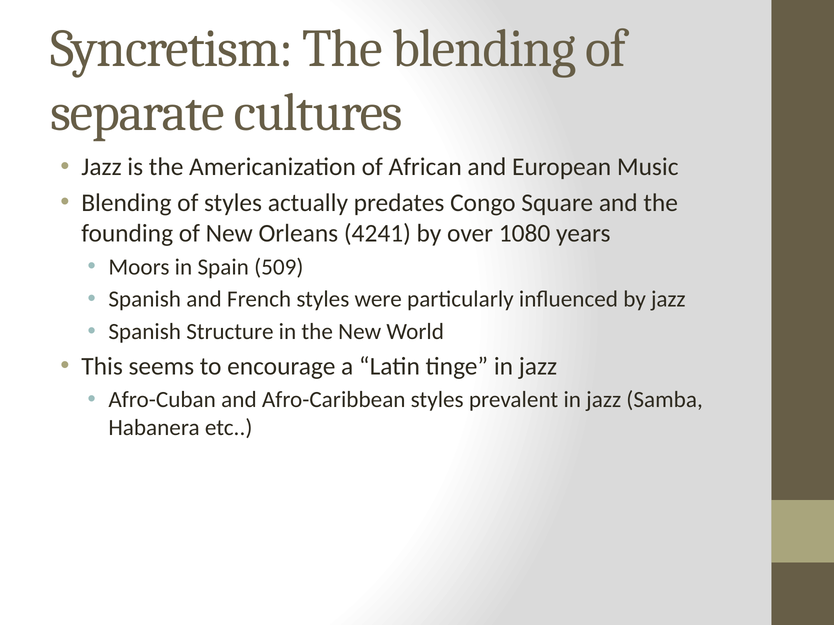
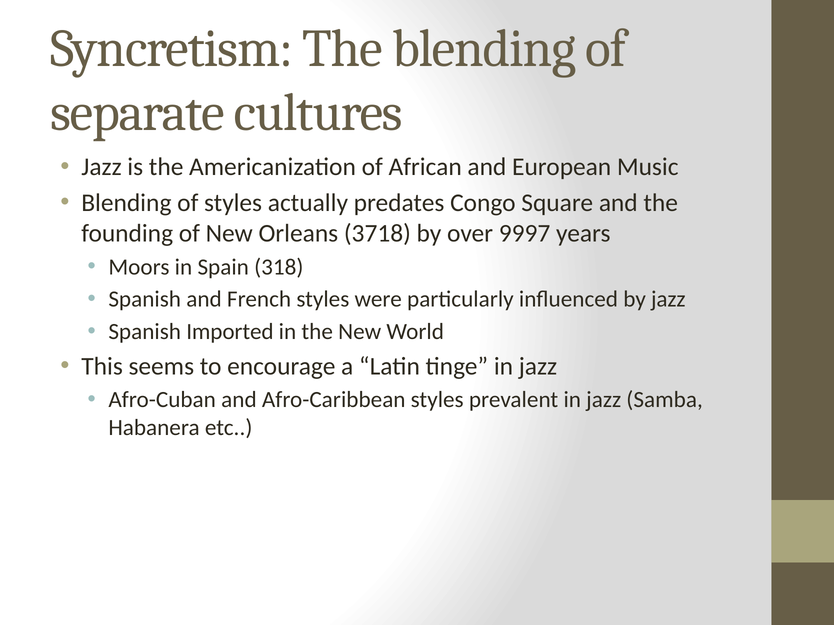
4241: 4241 -> 3718 (377, 233)
1080: 1080 -> 9997 (525, 233)
509: 509 -> 318 (279, 267)
Structure: Structure -> Imported (230, 332)
